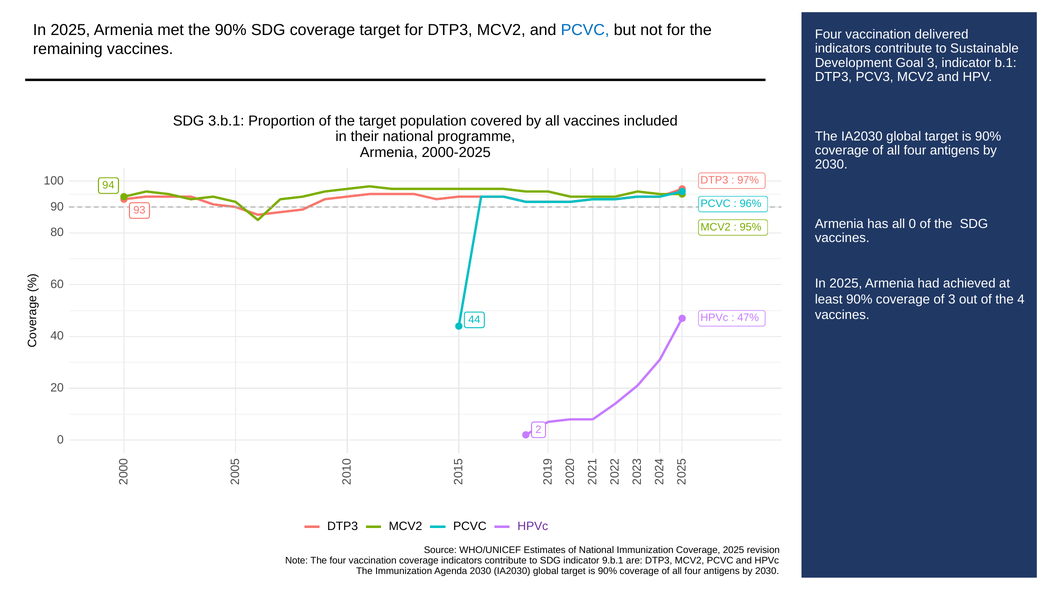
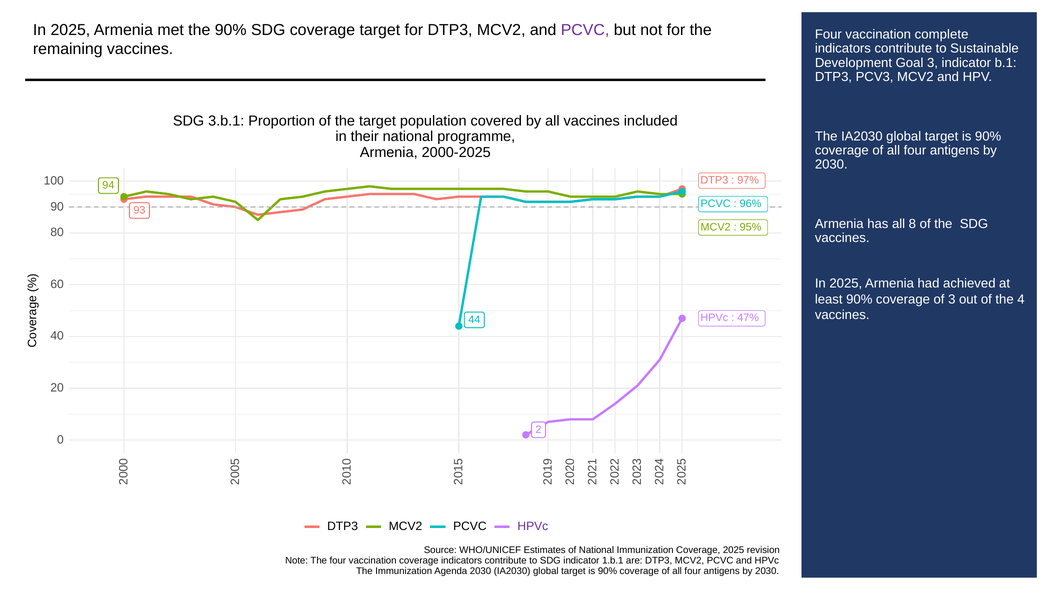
PCVC colour: blue -> purple (585, 30)
delivered: delivered -> complete (942, 35)
all 0: 0 -> 8 (912, 224)
9.b.1: 9.b.1 -> 1.b.1 (613, 561)
